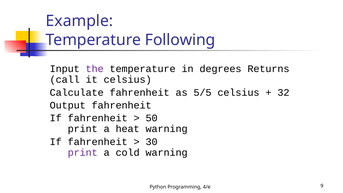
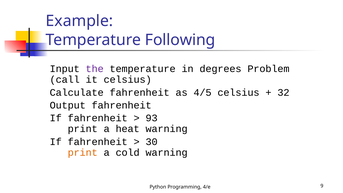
Returns: Returns -> Problem (268, 69)
5/5: 5/5 -> 4/5 (203, 92)
50: 50 -> 93 (152, 118)
print colour: purple -> orange (83, 152)
